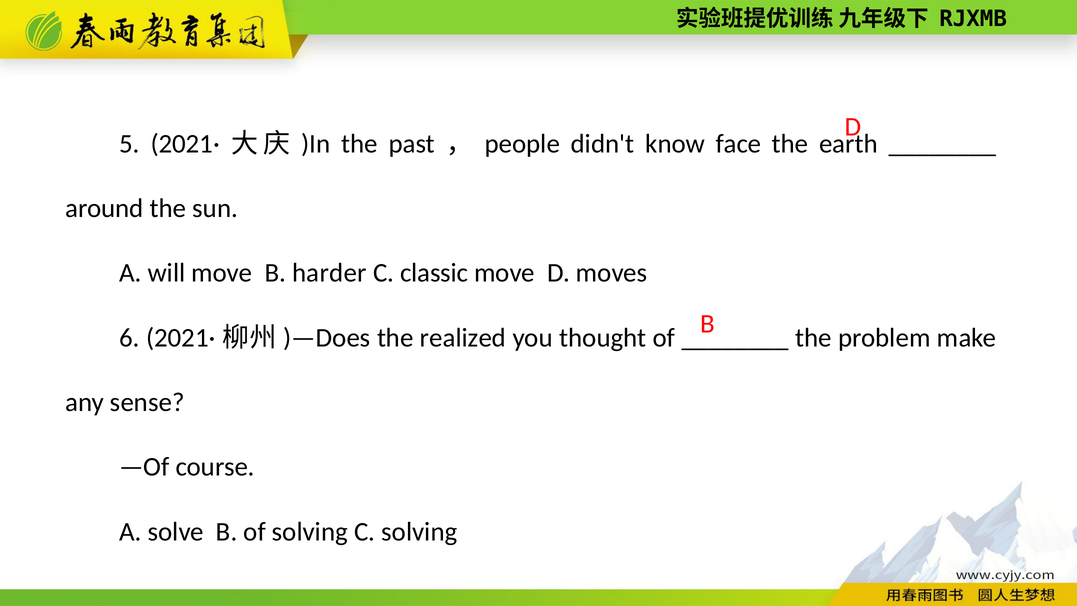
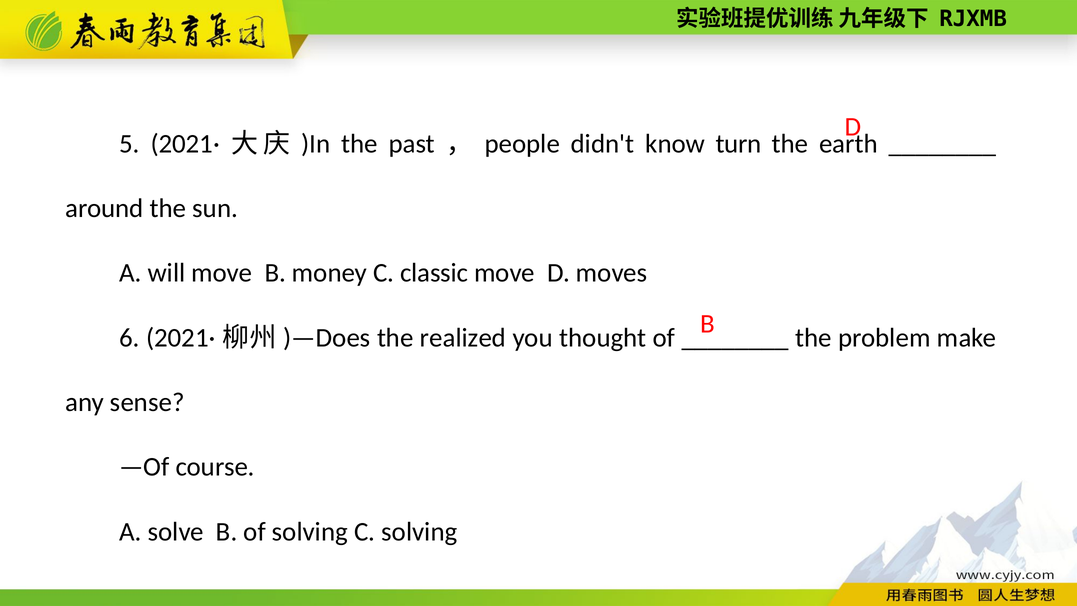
face: face -> turn (739, 144)
harder: harder -> money (330, 273)
